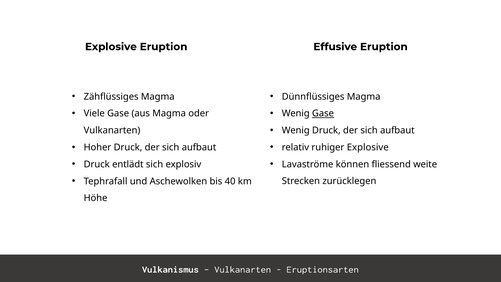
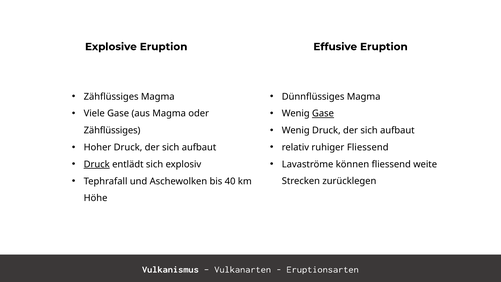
Vulkanarten: Vulkanarten -> Zähflüssiges (112, 130)
ruhiger Explosive: Explosive -> Fliessend (368, 147)
Druck underline: none -> present (97, 164)
